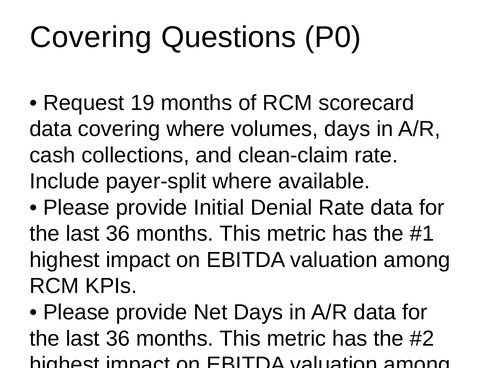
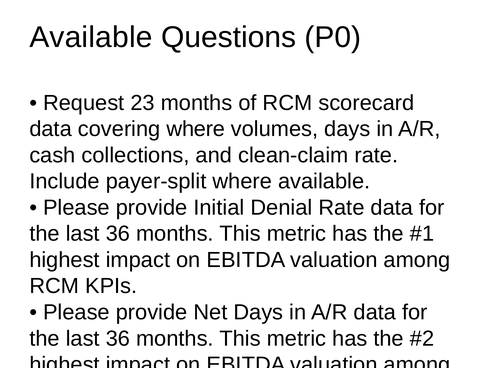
Covering: Covering -> Available (91, 37)
19: 19 -> 23 (143, 103)
